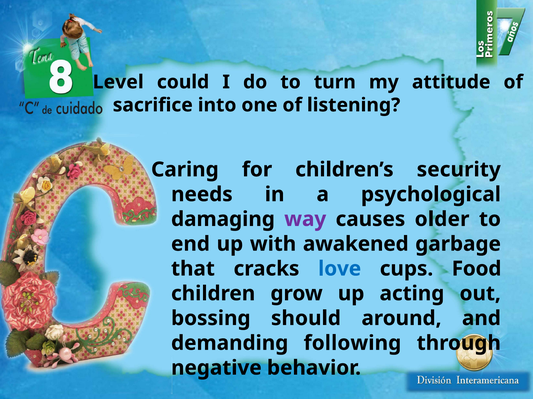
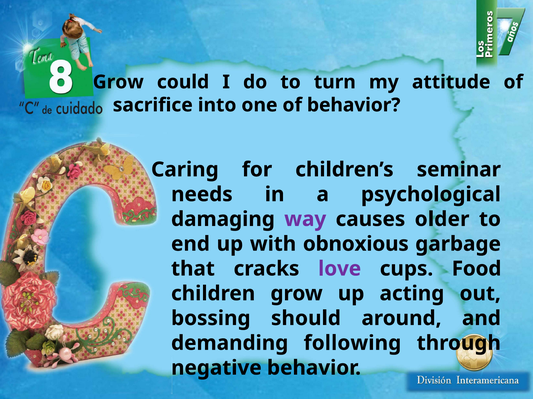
Level: Level -> Grow (118, 82)
of listening: listening -> behavior (354, 105)
security: security -> seminar (459, 170)
awakened: awakened -> obnoxious (356, 244)
love colour: blue -> purple (340, 269)
